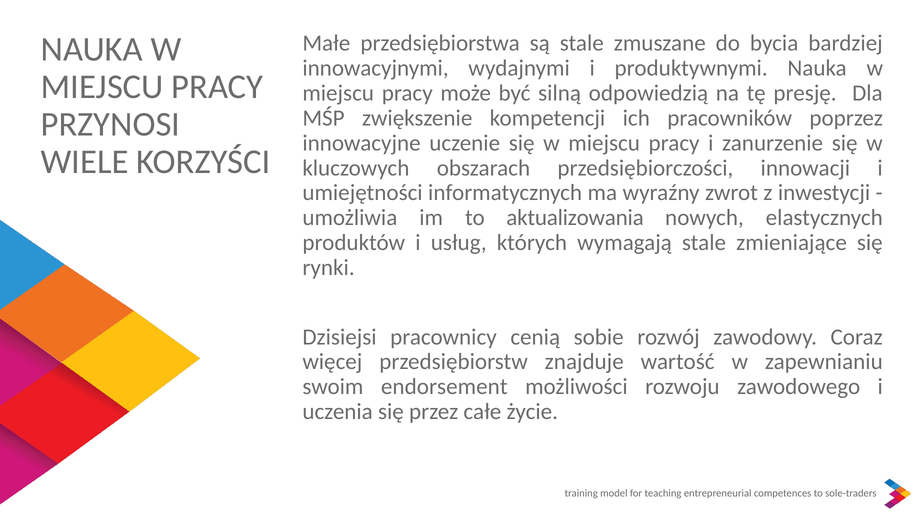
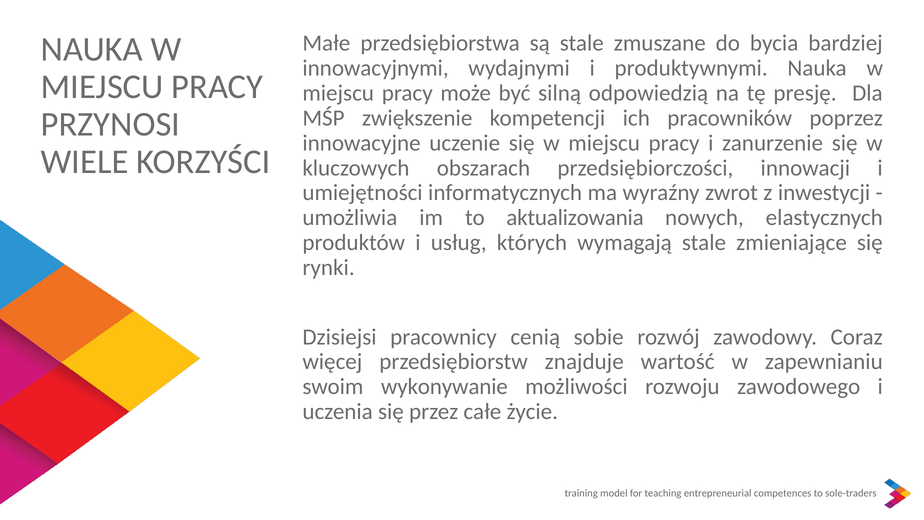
endorsement: endorsement -> wykonywanie (444, 387)
